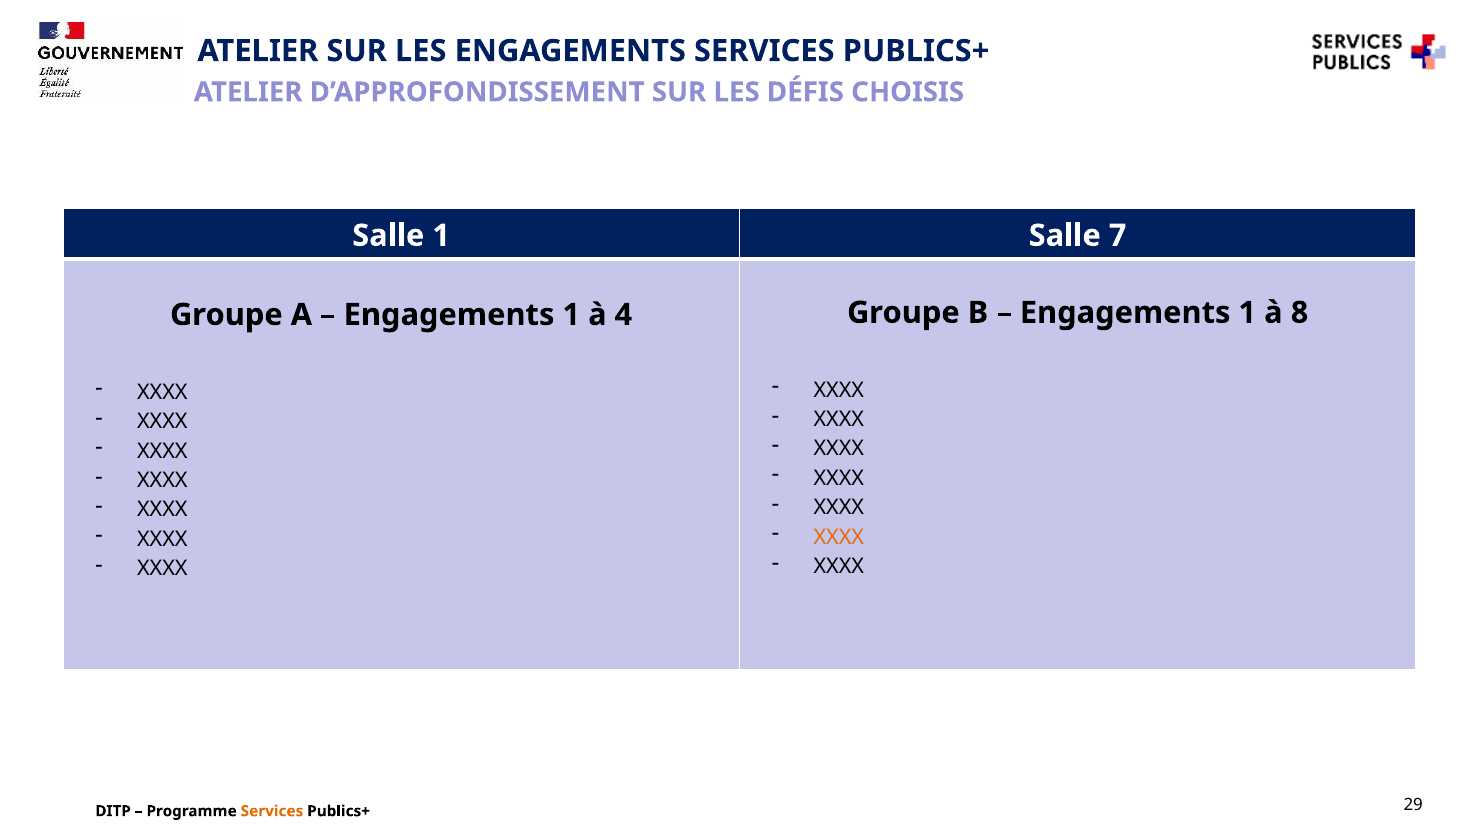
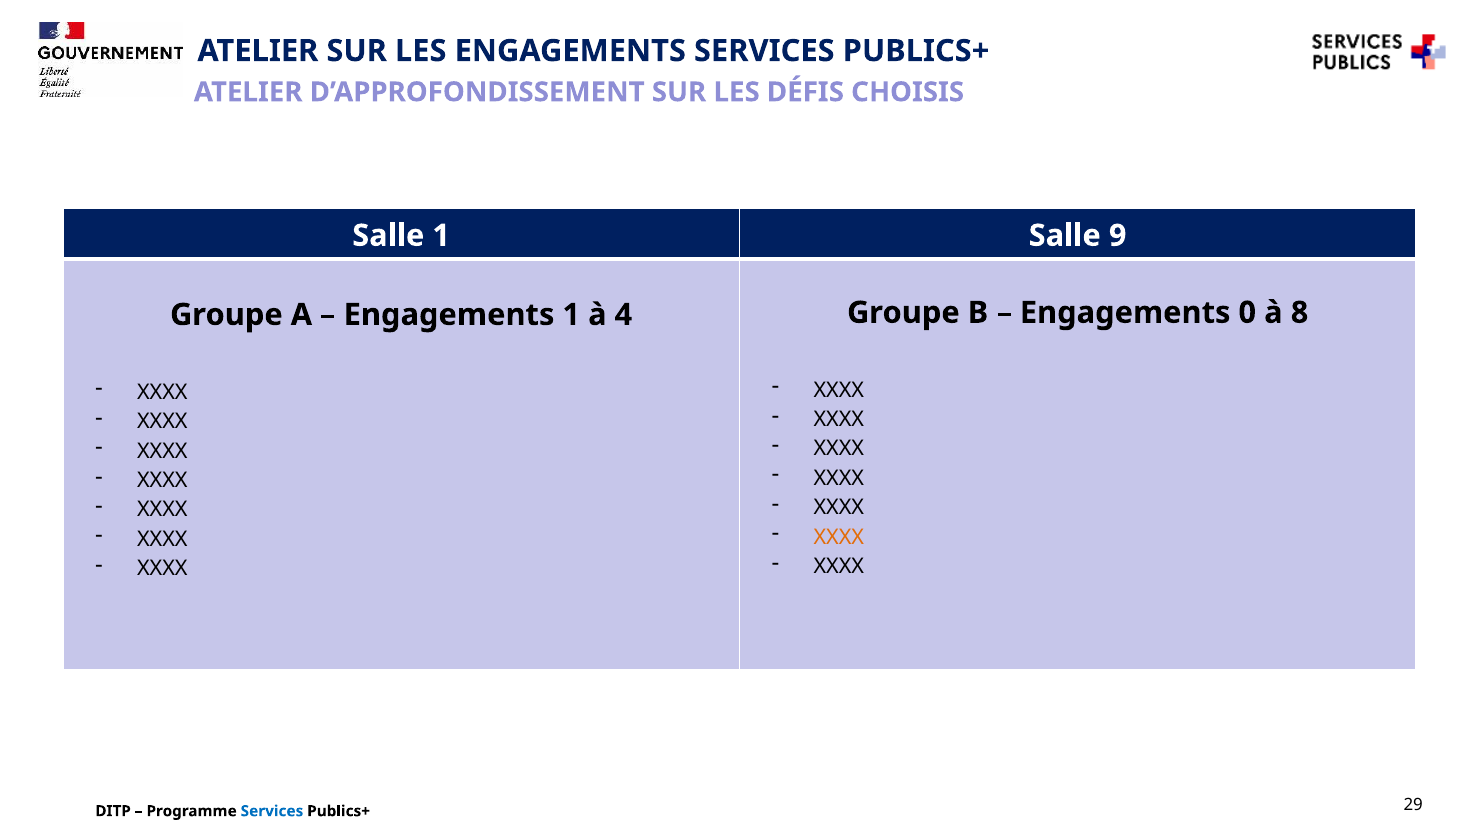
7: 7 -> 9 (1118, 236)
1: 1 -> 0 (1247, 313)
Services colour: orange -> blue (272, 811)
